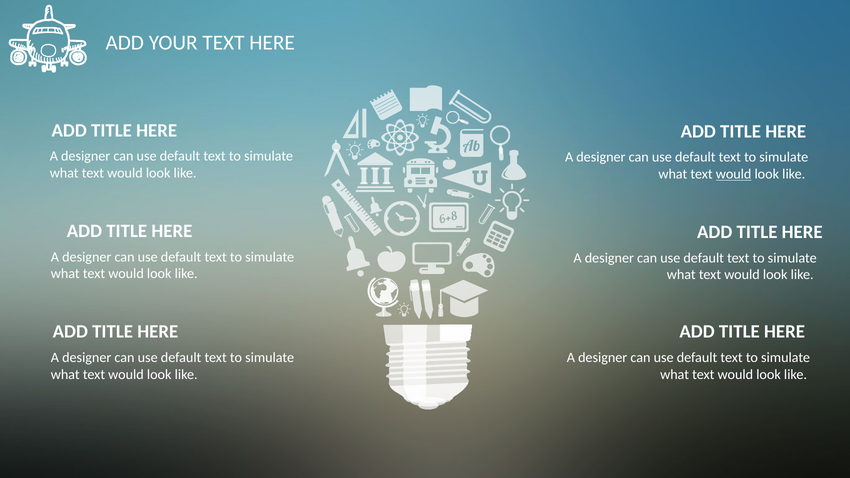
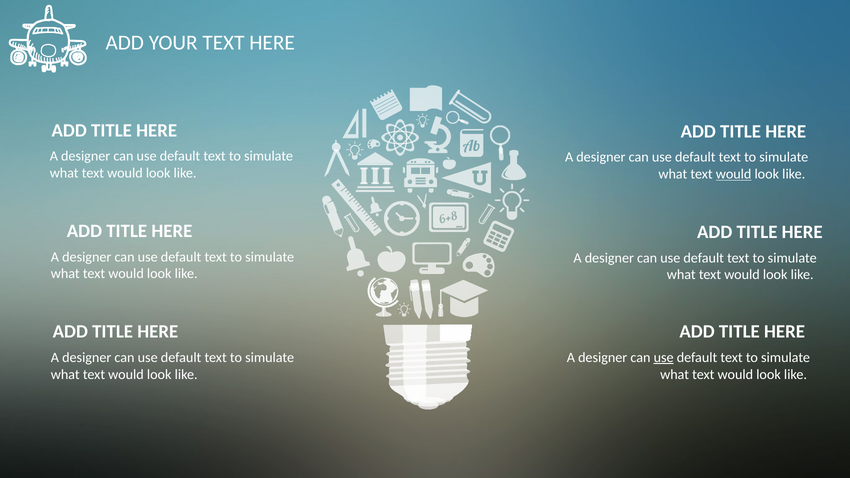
use underline: none -> present (664, 358)
